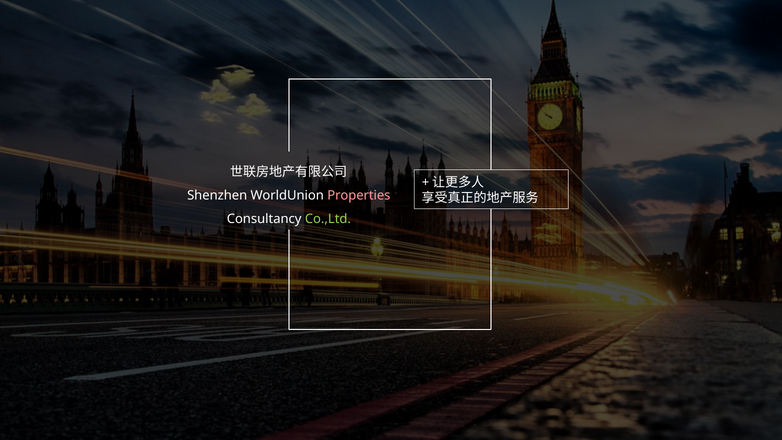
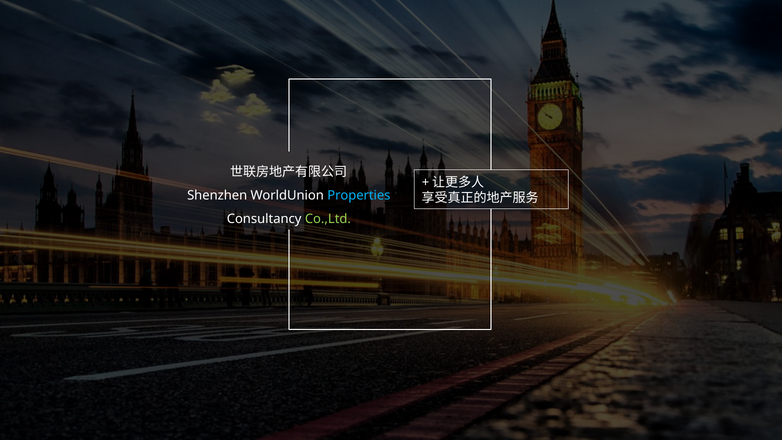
Properties colour: pink -> light blue (359, 195)
